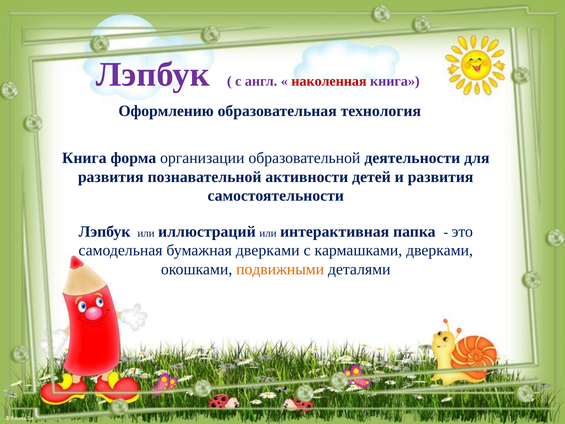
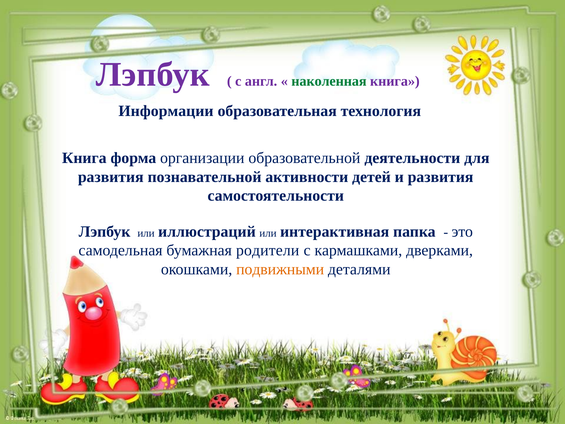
наколенная colour: red -> green (329, 81)
Оформлению: Оформлению -> Информации (166, 111)
бумажная дверками: дверками -> родители (268, 250)
